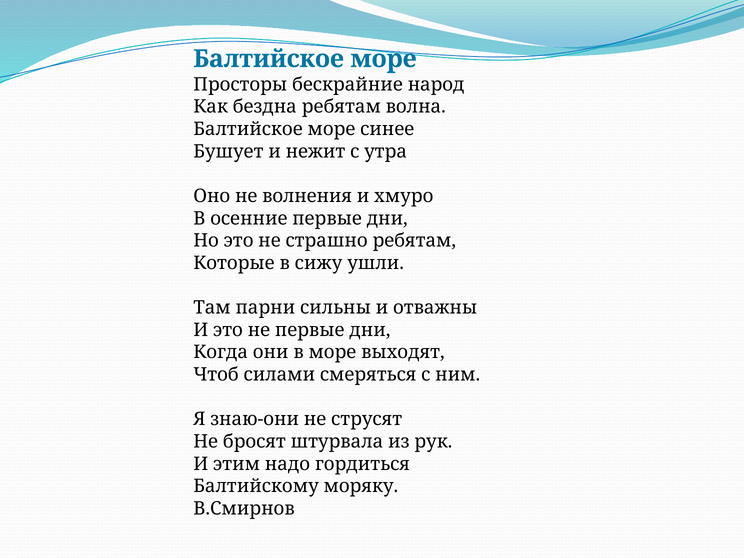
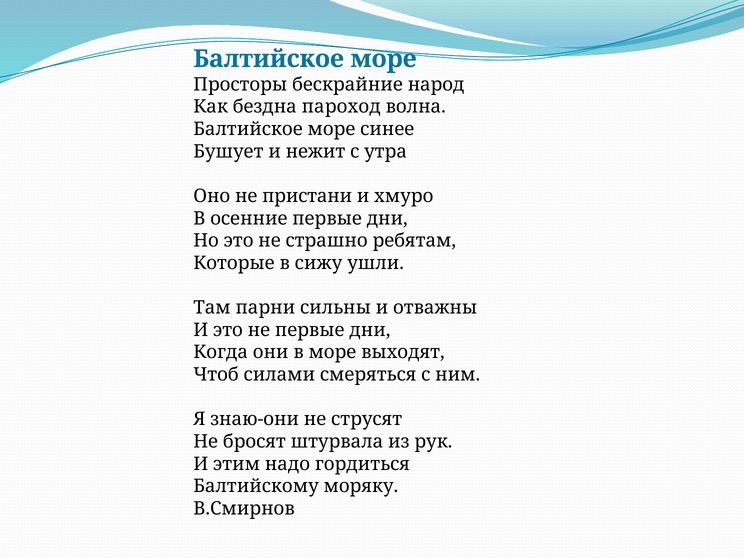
бездна ребятам: ребятам -> пароход (341, 107)
волнения: волнения -> пристани (307, 196)
